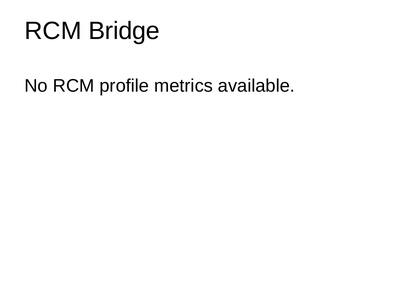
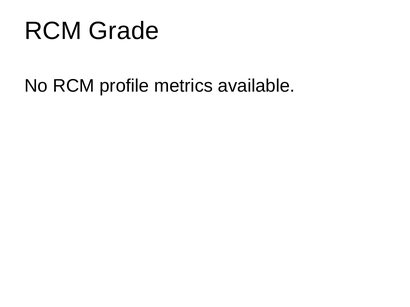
Bridge: Bridge -> Grade (124, 31)
